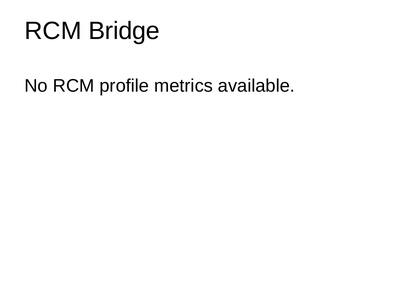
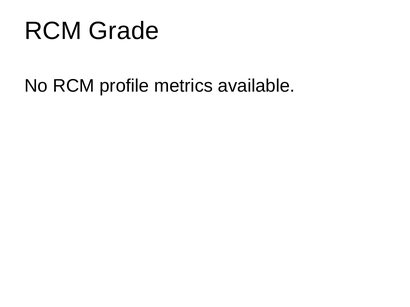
Bridge: Bridge -> Grade (124, 31)
